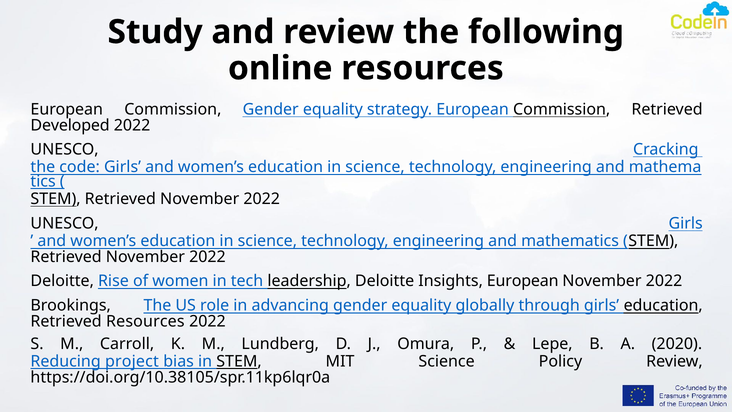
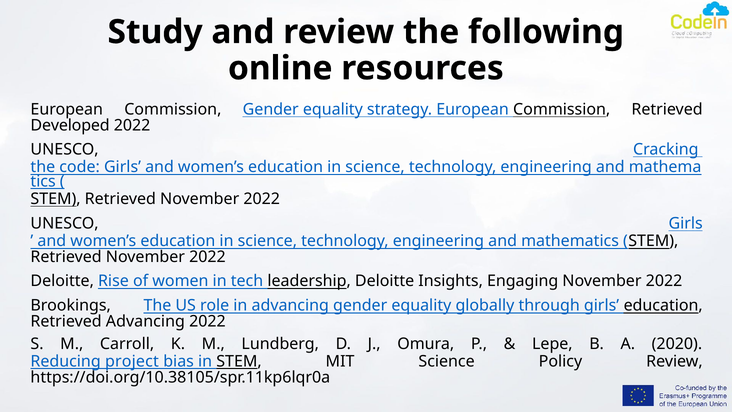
Insights European: European -> Engaging (523, 281)
Retrieved Resources: Resources -> Advancing (145, 321)
